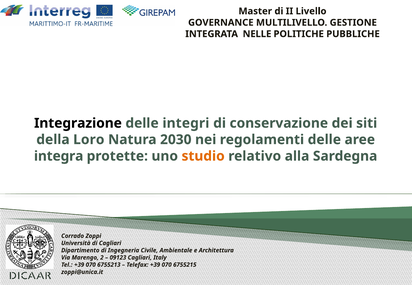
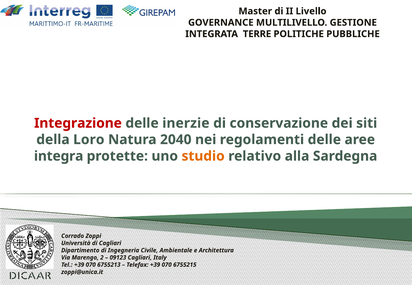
NELLE: NELLE -> TERRE (257, 34)
Integrazione colour: black -> red (78, 123)
integri: integri -> inerzie (186, 123)
2030: 2030 -> 2040 (176, 140)
